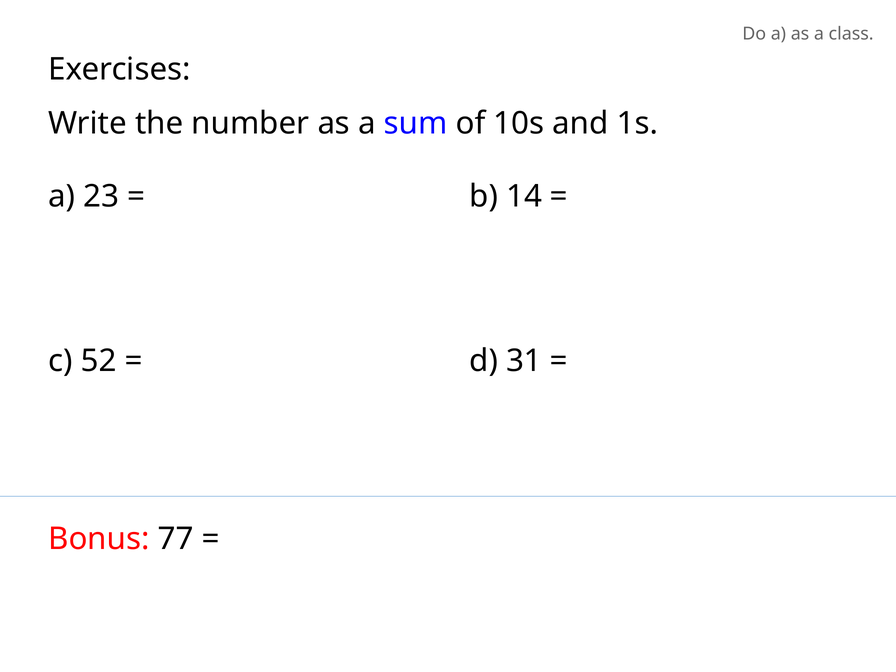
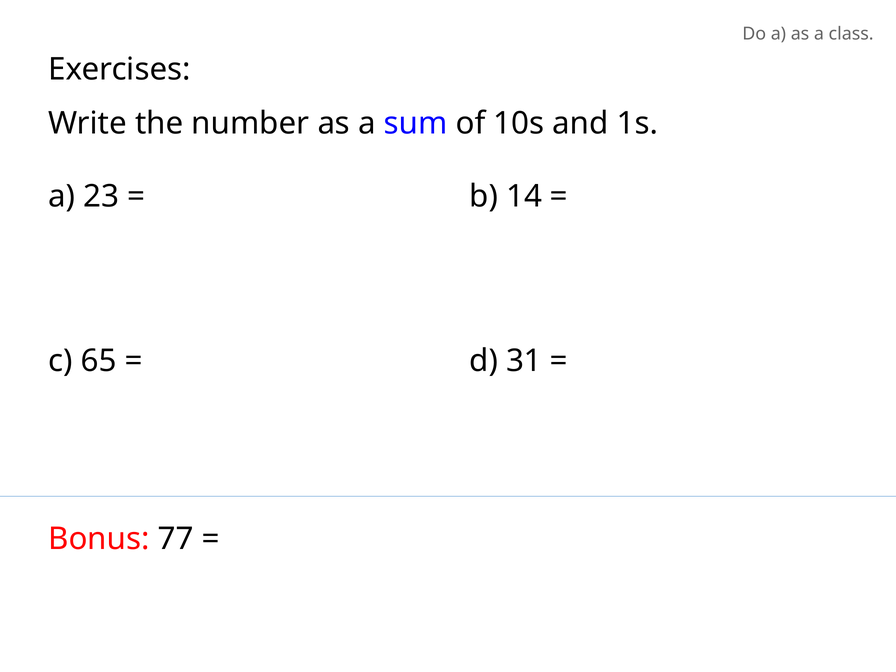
52: 52 -> 65 (99, 361)
